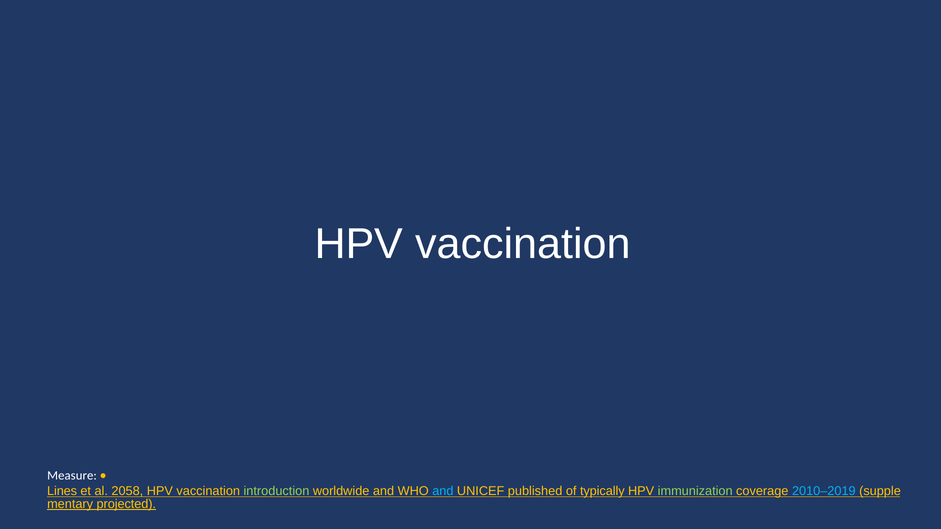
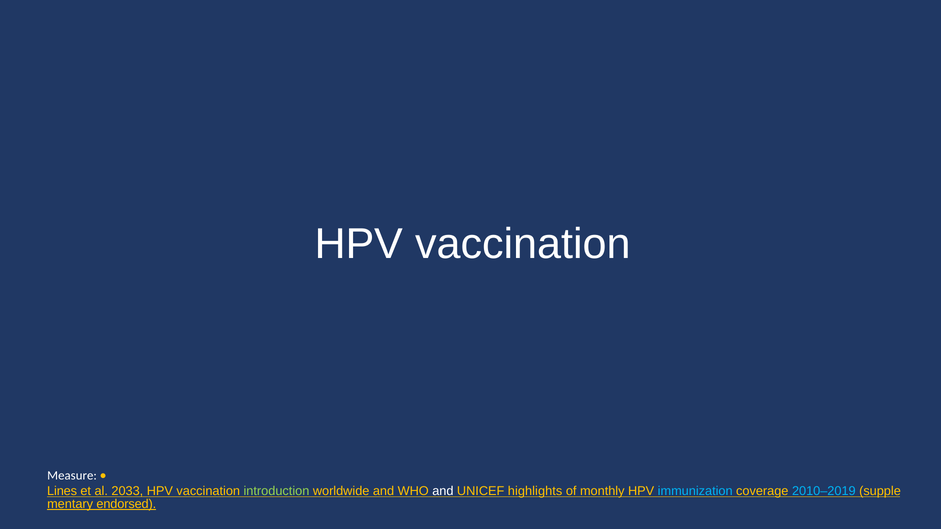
2058: 2058 -> 2033 (127, 491)
and colour: light blue -> white (443, 491)
published: published -> highlights (535, 491)
typically: typically -> monthly (602, 491)
immunization colour: light green -> light blue (695, 491)
projected: projected -> endorsed (126, 504)
